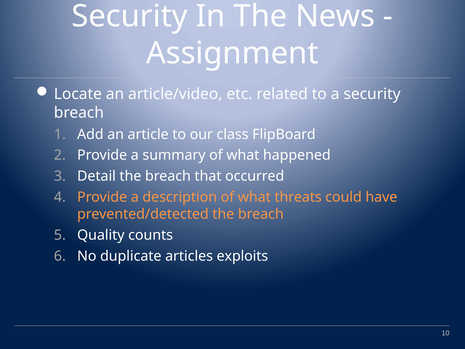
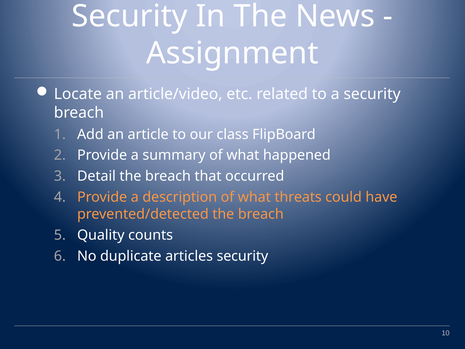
articles exploits: exploits -> security (242, 256)
